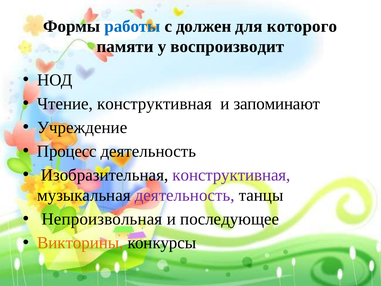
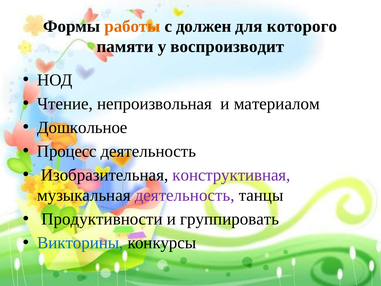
работы colour: blue -> orange (132, 26)
Чтение конструктивная: конструктивная -> непроизвольная (155, 104)
запоминают: запоминают -> материалом (277, 104)
Учреждение: Учреждение -> Дошкольное (82, 127)
Непроизвольная: Непроизвольная -> Продуктивности (102, 219)
последующее: последующее -> группировать (230, 219)
Викторины colour: orange -> blue (80, 243)
